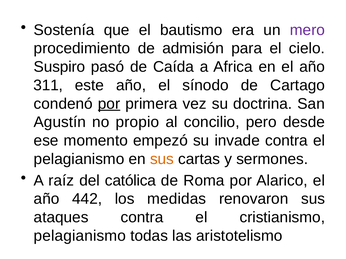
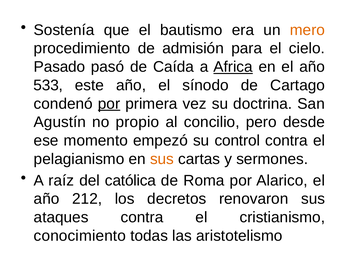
mero colour: purple -> orange (307, 30)
Suspiro: Suspiro -> Pasado (59, 67)
Africa underline: none -> present (233, 67)
311: 311 -> 533 (48, 85)
invade: invade -> control (237, 141)
442: 442 -> 212 (87, 199)
medidas: medidas -> decretos (177, 199)
pelagianismo: pelagianismo -> conocimiento (80, 236)
